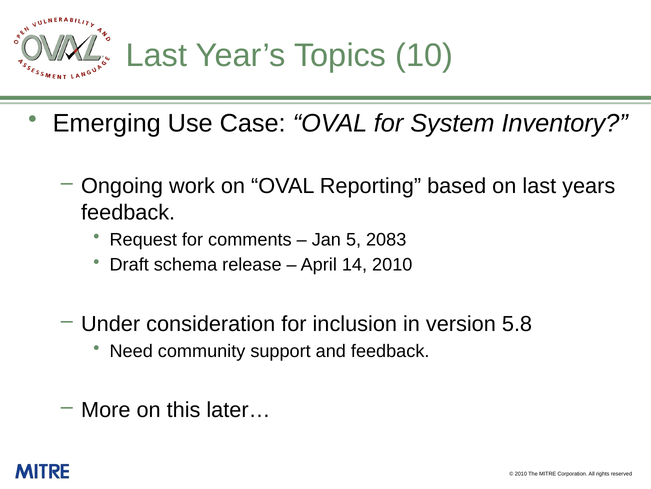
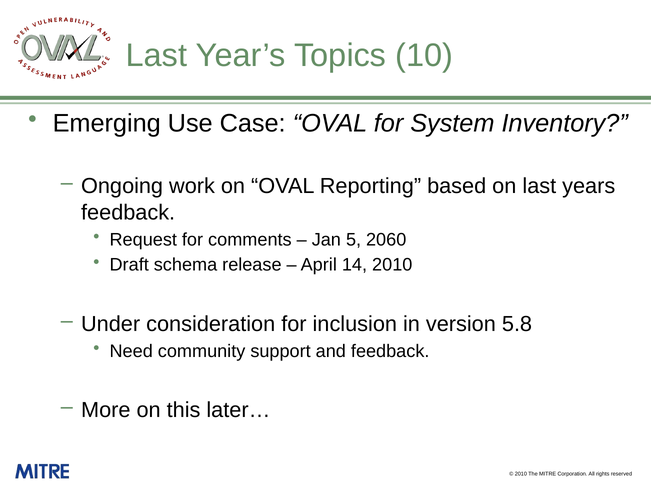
2083: 2083 -> 2060 (386, 239)
